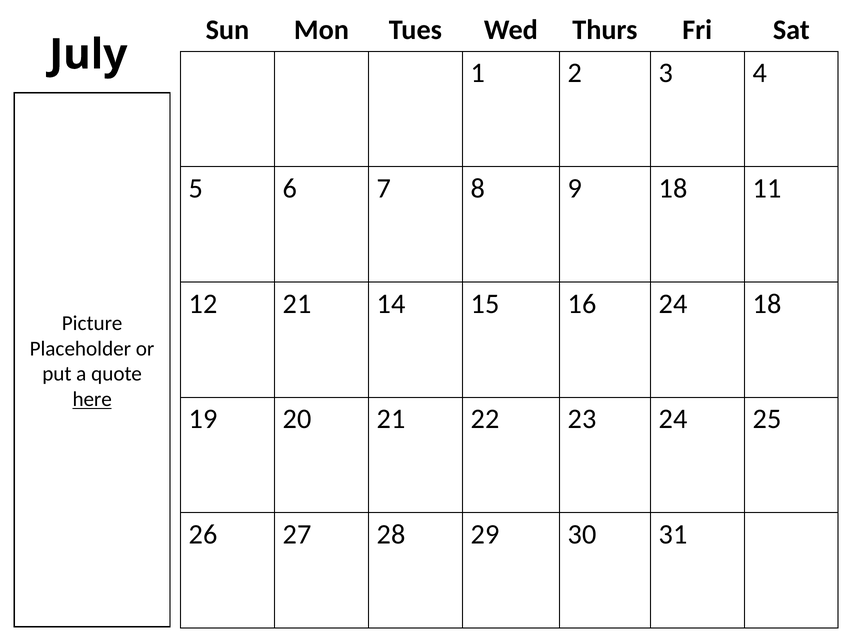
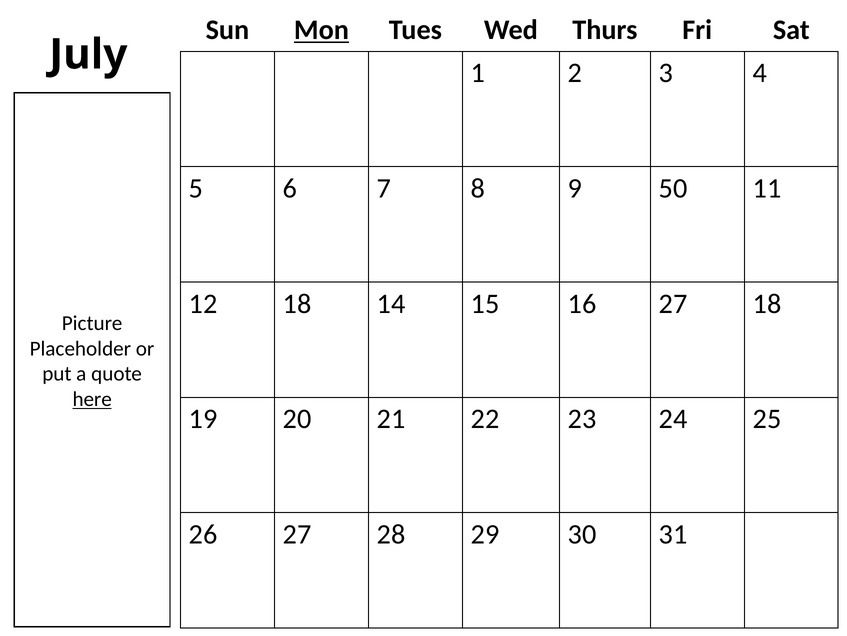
Mon underline: none -> present (321, 30)
9 18: 18 -> 50 (673, 188)
12 21: 21 -> 18 (297, 303)
16 24: 24 -> 27 (673, 303)
